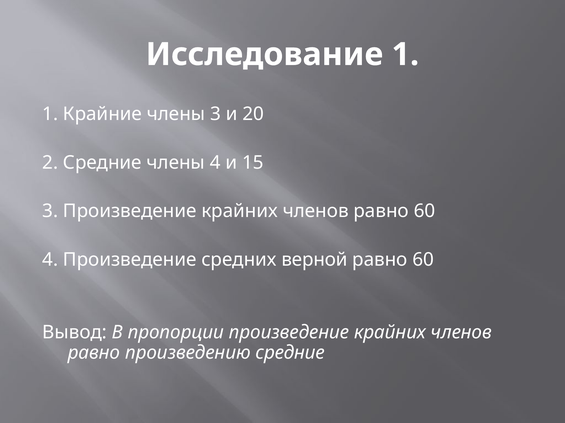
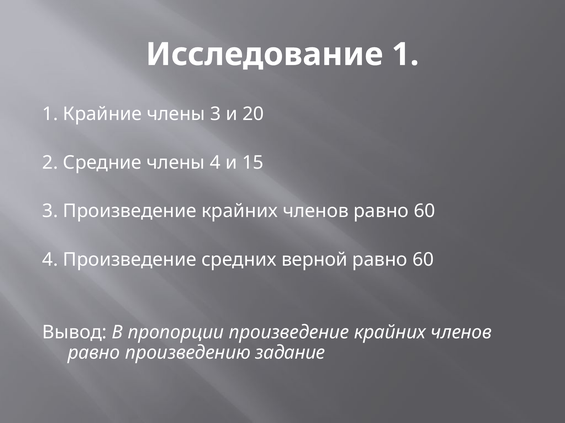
произведению средние: средние -> задание (290, 353)
